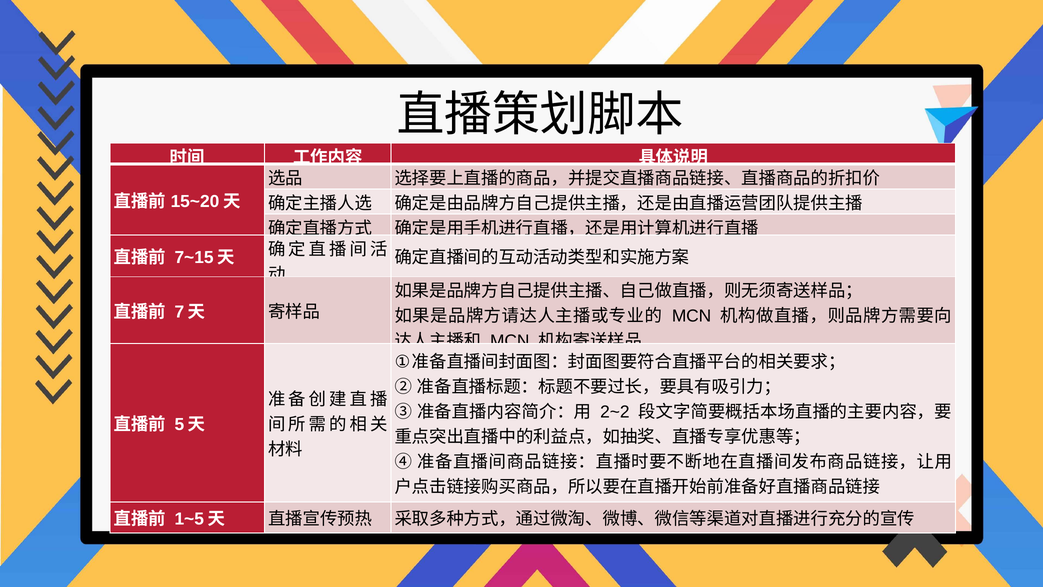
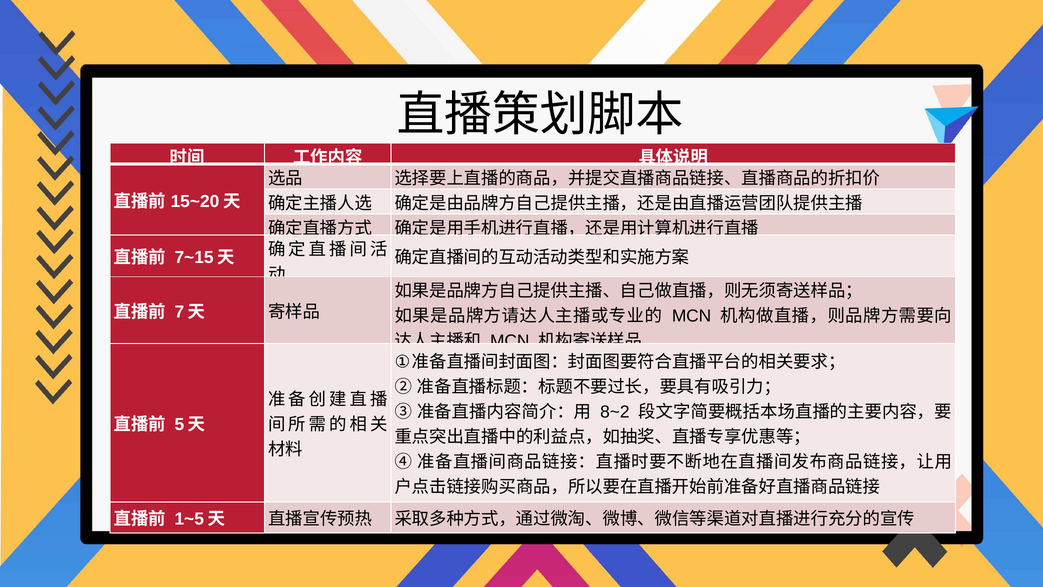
2~2: 2~2 -> 8~2 (615, 412)
